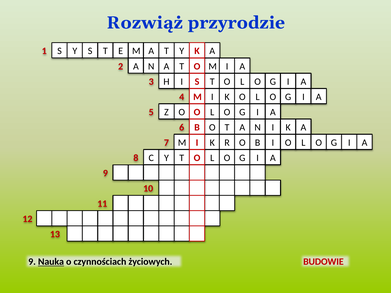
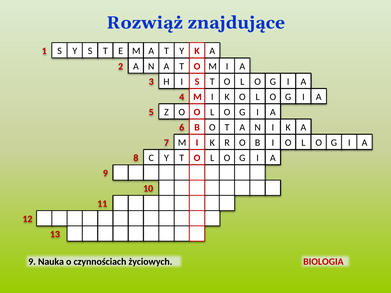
przyrodzie: przyrodzie -> znajdujące (236, 23)
Nauka underline: present -> none (51, 262)
BUDOWIE: BUDOWIE -> BIOLOGIA (323, 262)
